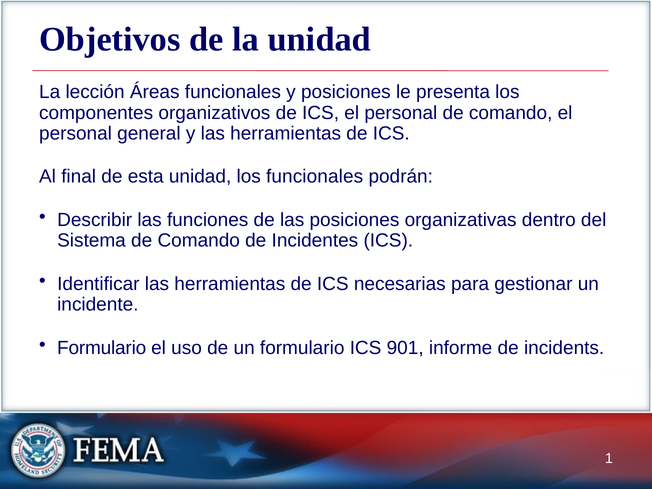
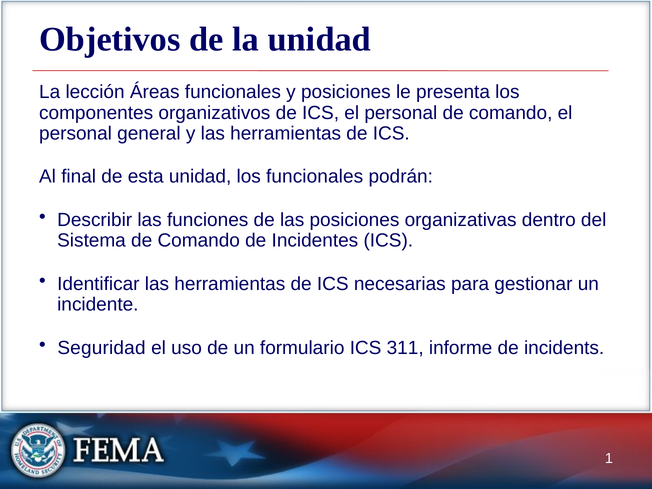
Formulario: Formulario -> Seguridad (101, 348)
901: 901 -> 311 (405, 348)
